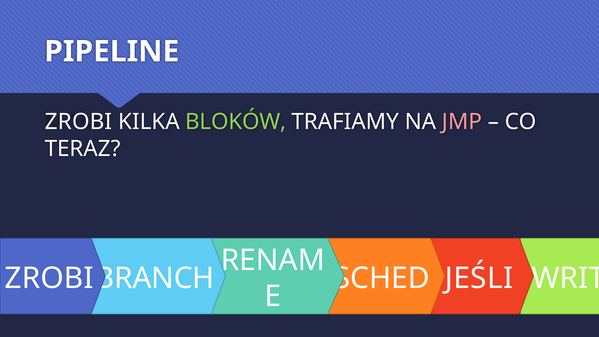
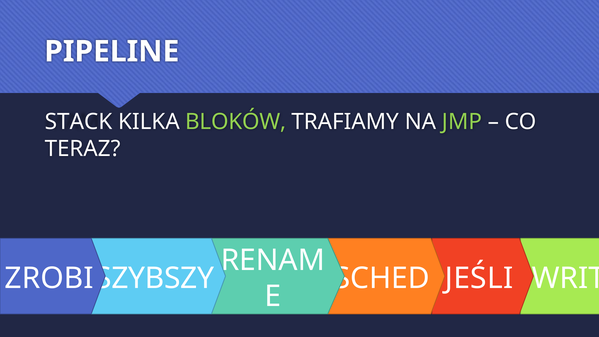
ZROBI: ZROBI -> STACK (79, 122)
JMP colour: pink -> light green (462, 122)
BRANCH: BRANCH -> SZYBSZY (155, 278)
